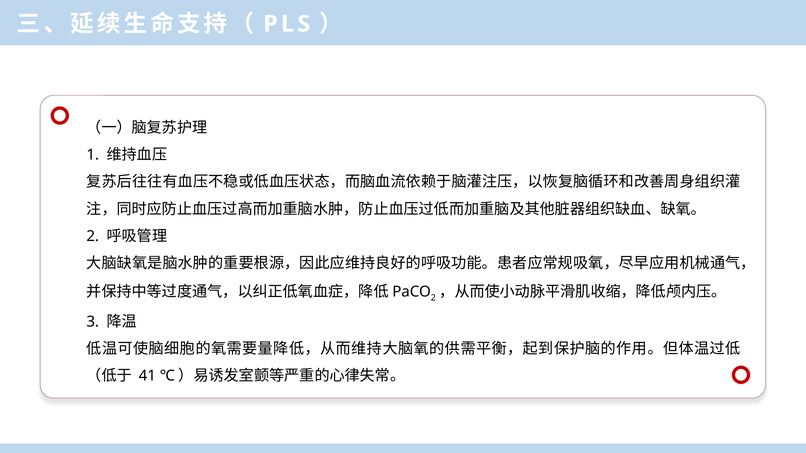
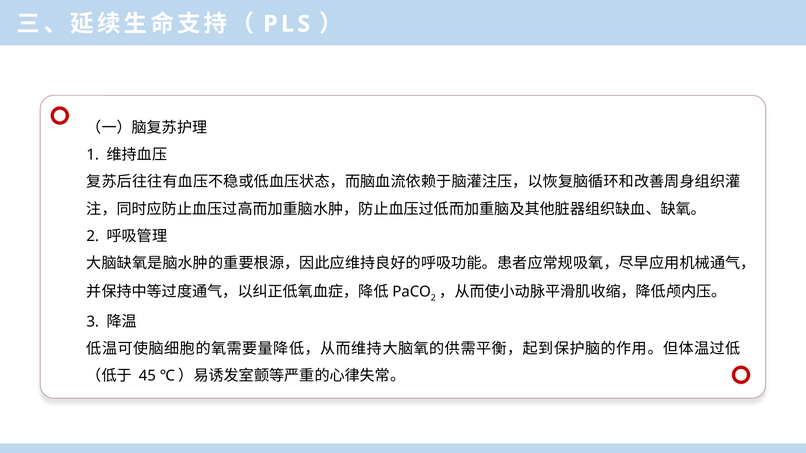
41: 41 -> 45 (147, 376)
